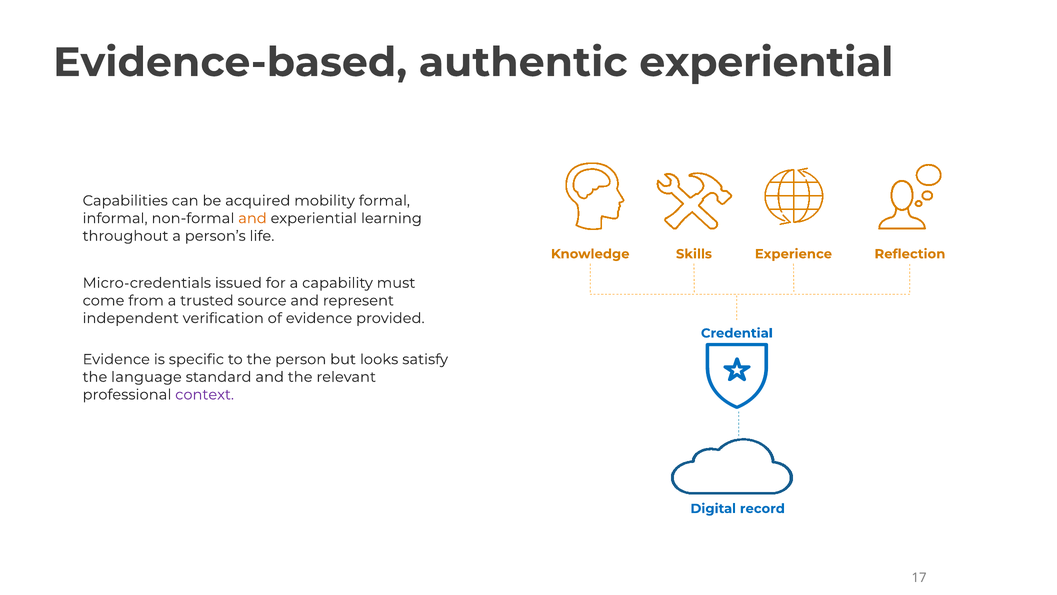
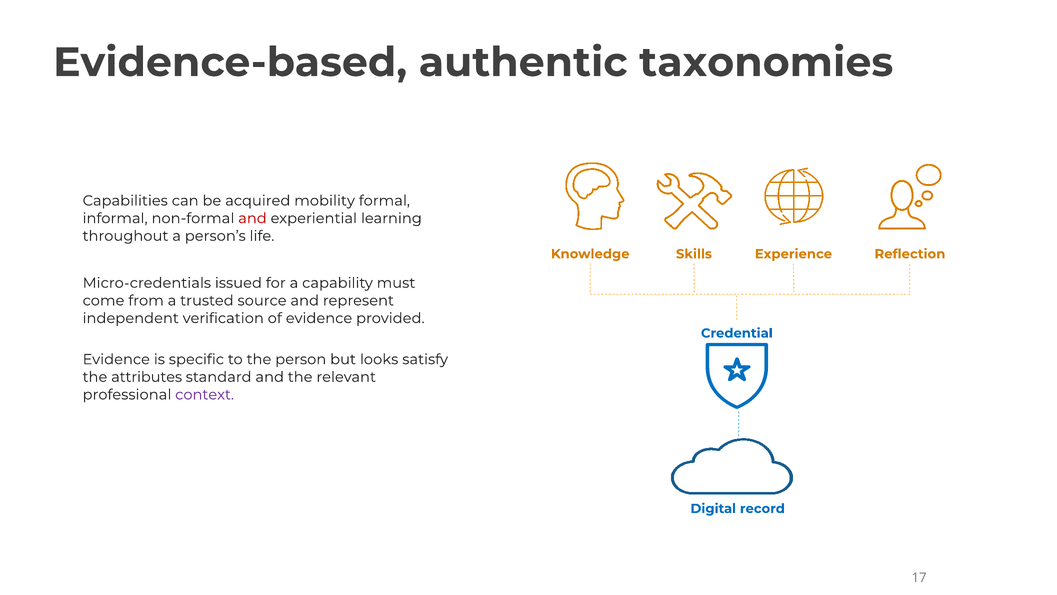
authentic experiential: experiential -> taxonomies (766, 62)
and colour: orange -> red (252, 218)
language: language -> attributes (147, 377)
